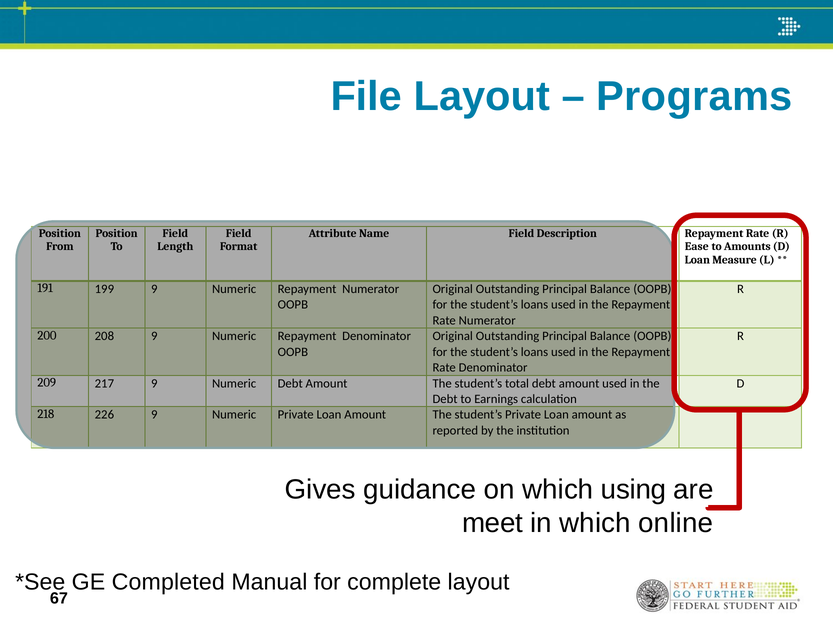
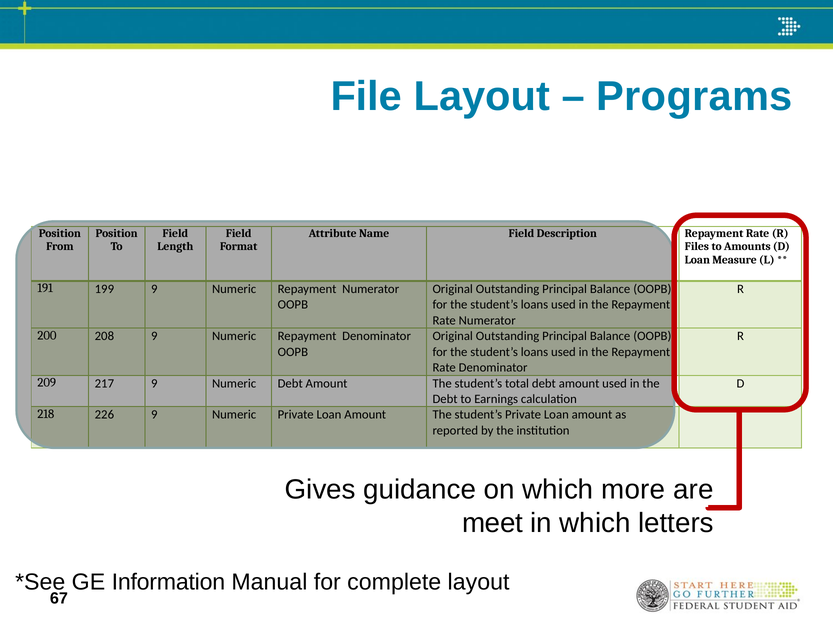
Ease: Ease -> Files (697, 246)
using: using -> more (633, 490)
online: online -> letters (676, 523)
Completed: Completed -> Information (168, 582)
